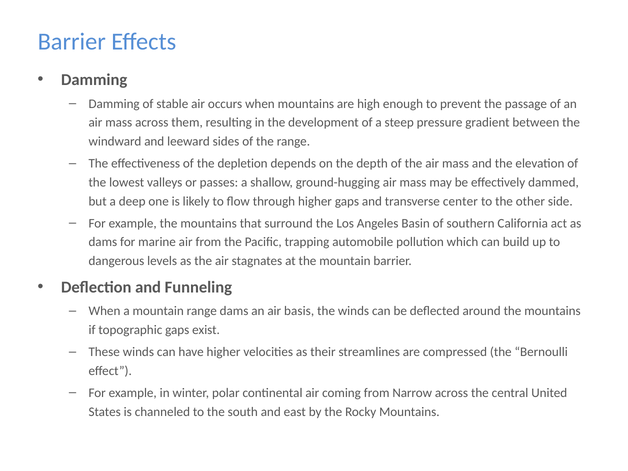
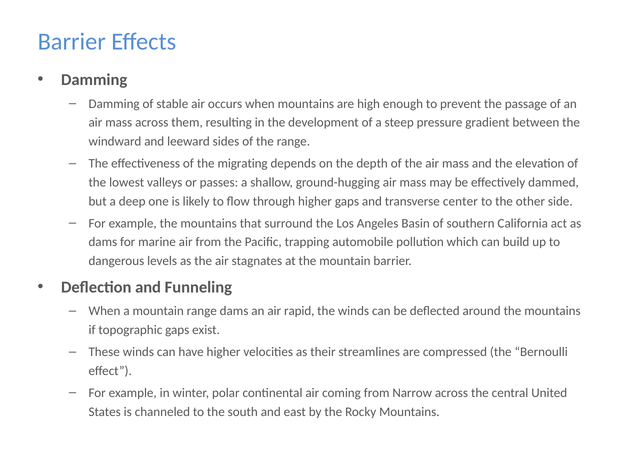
depletion: depletion -> migrating (243, 164)
basis: basis -> rapid (299, 311)
